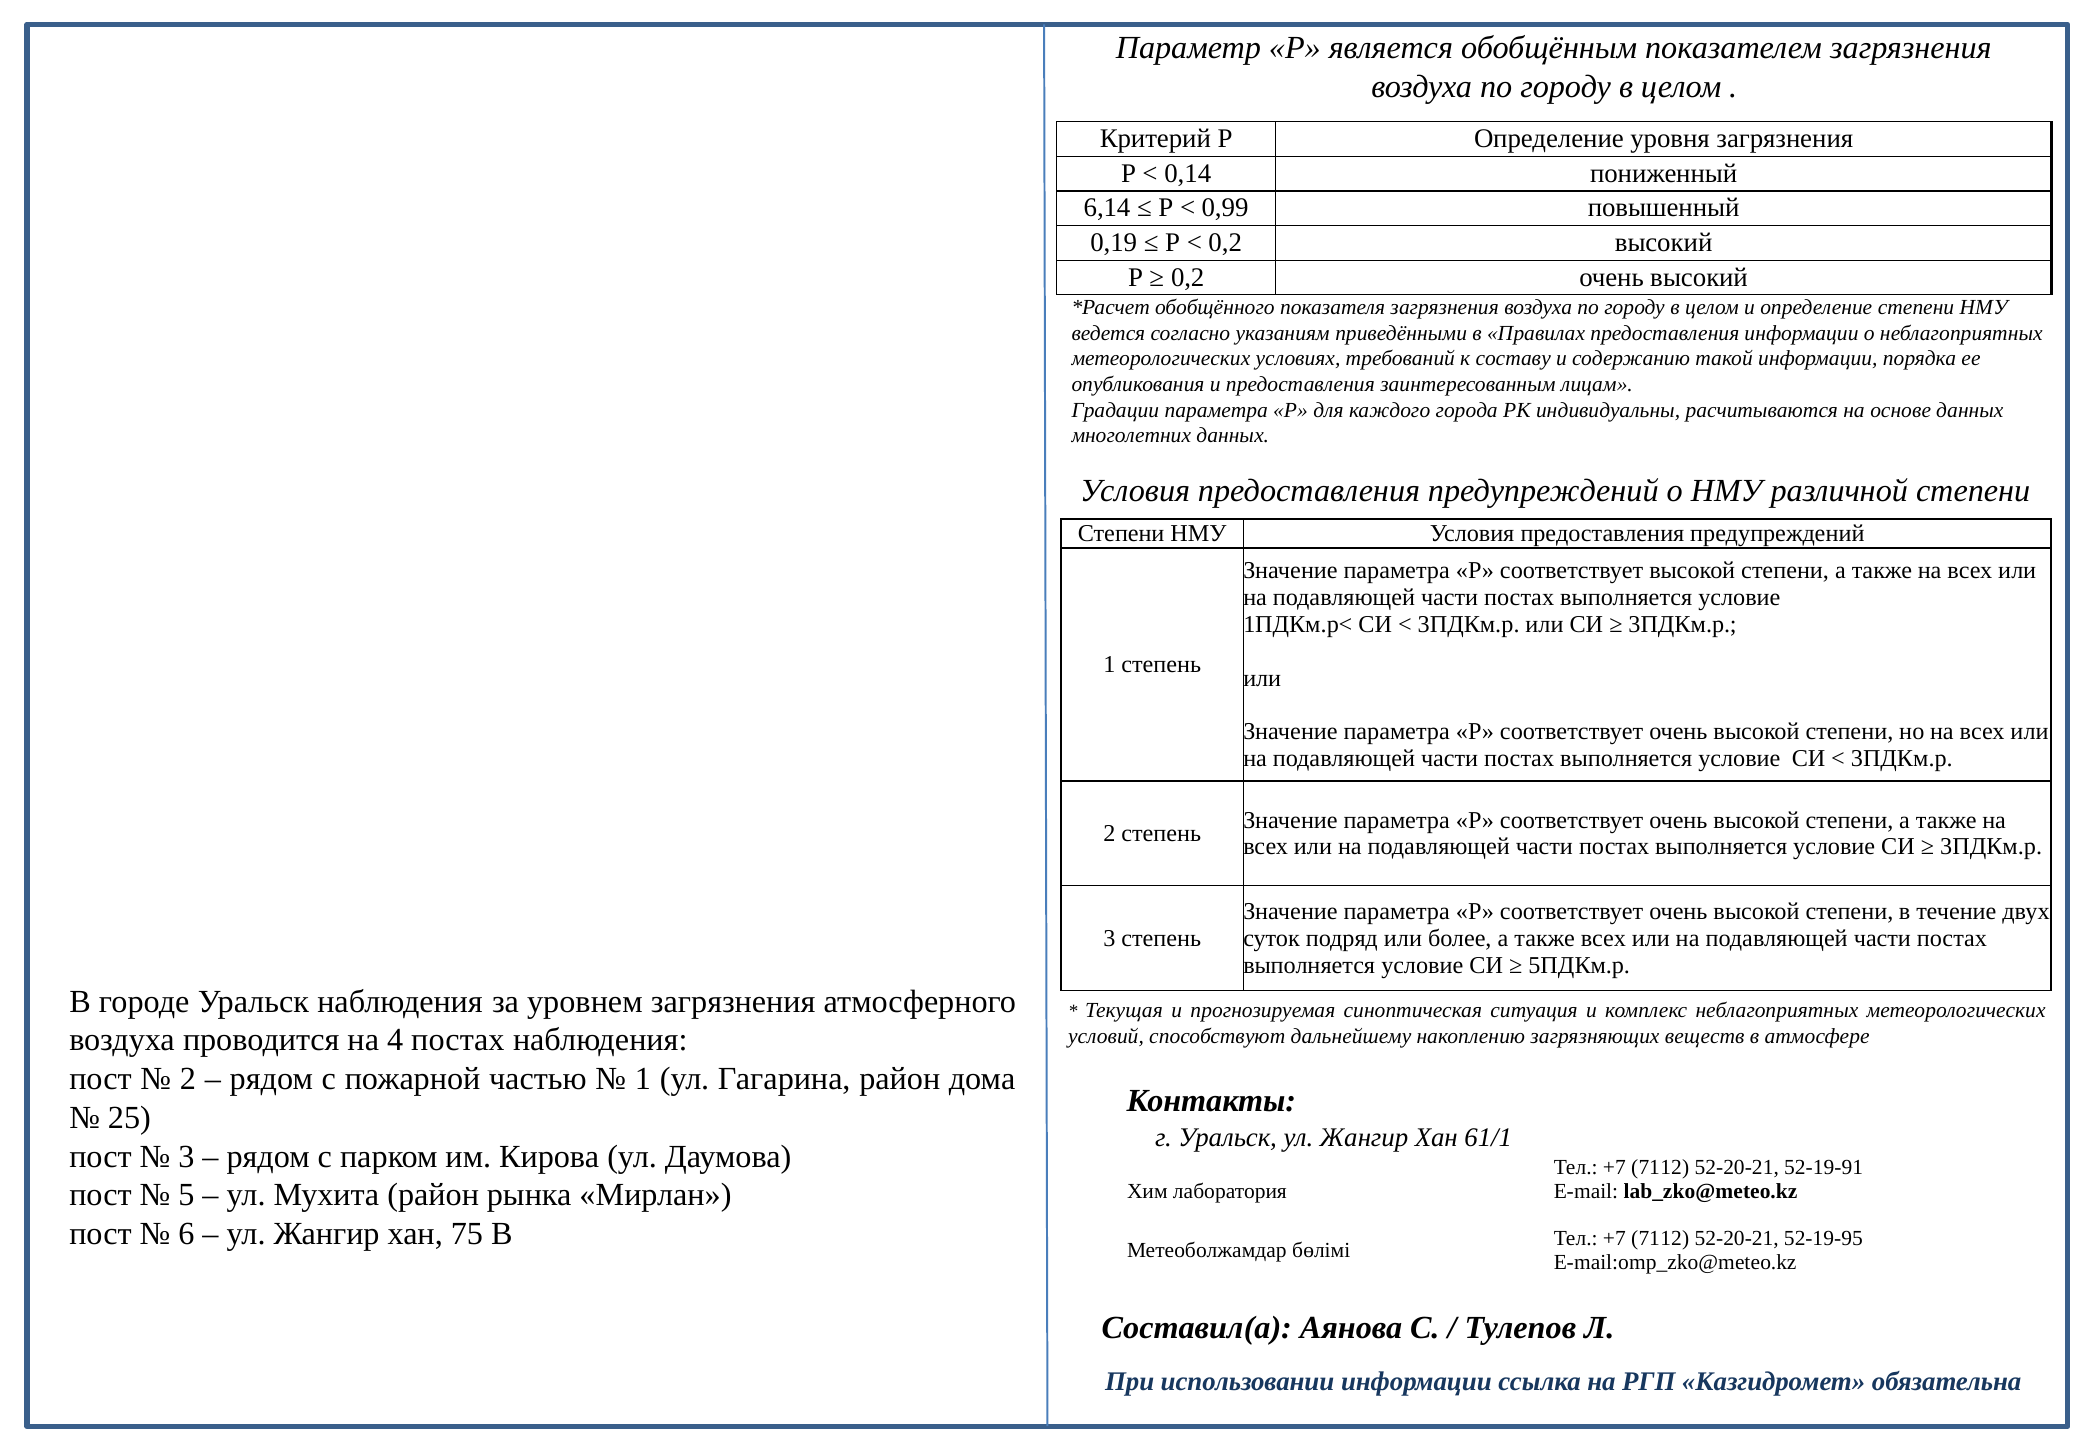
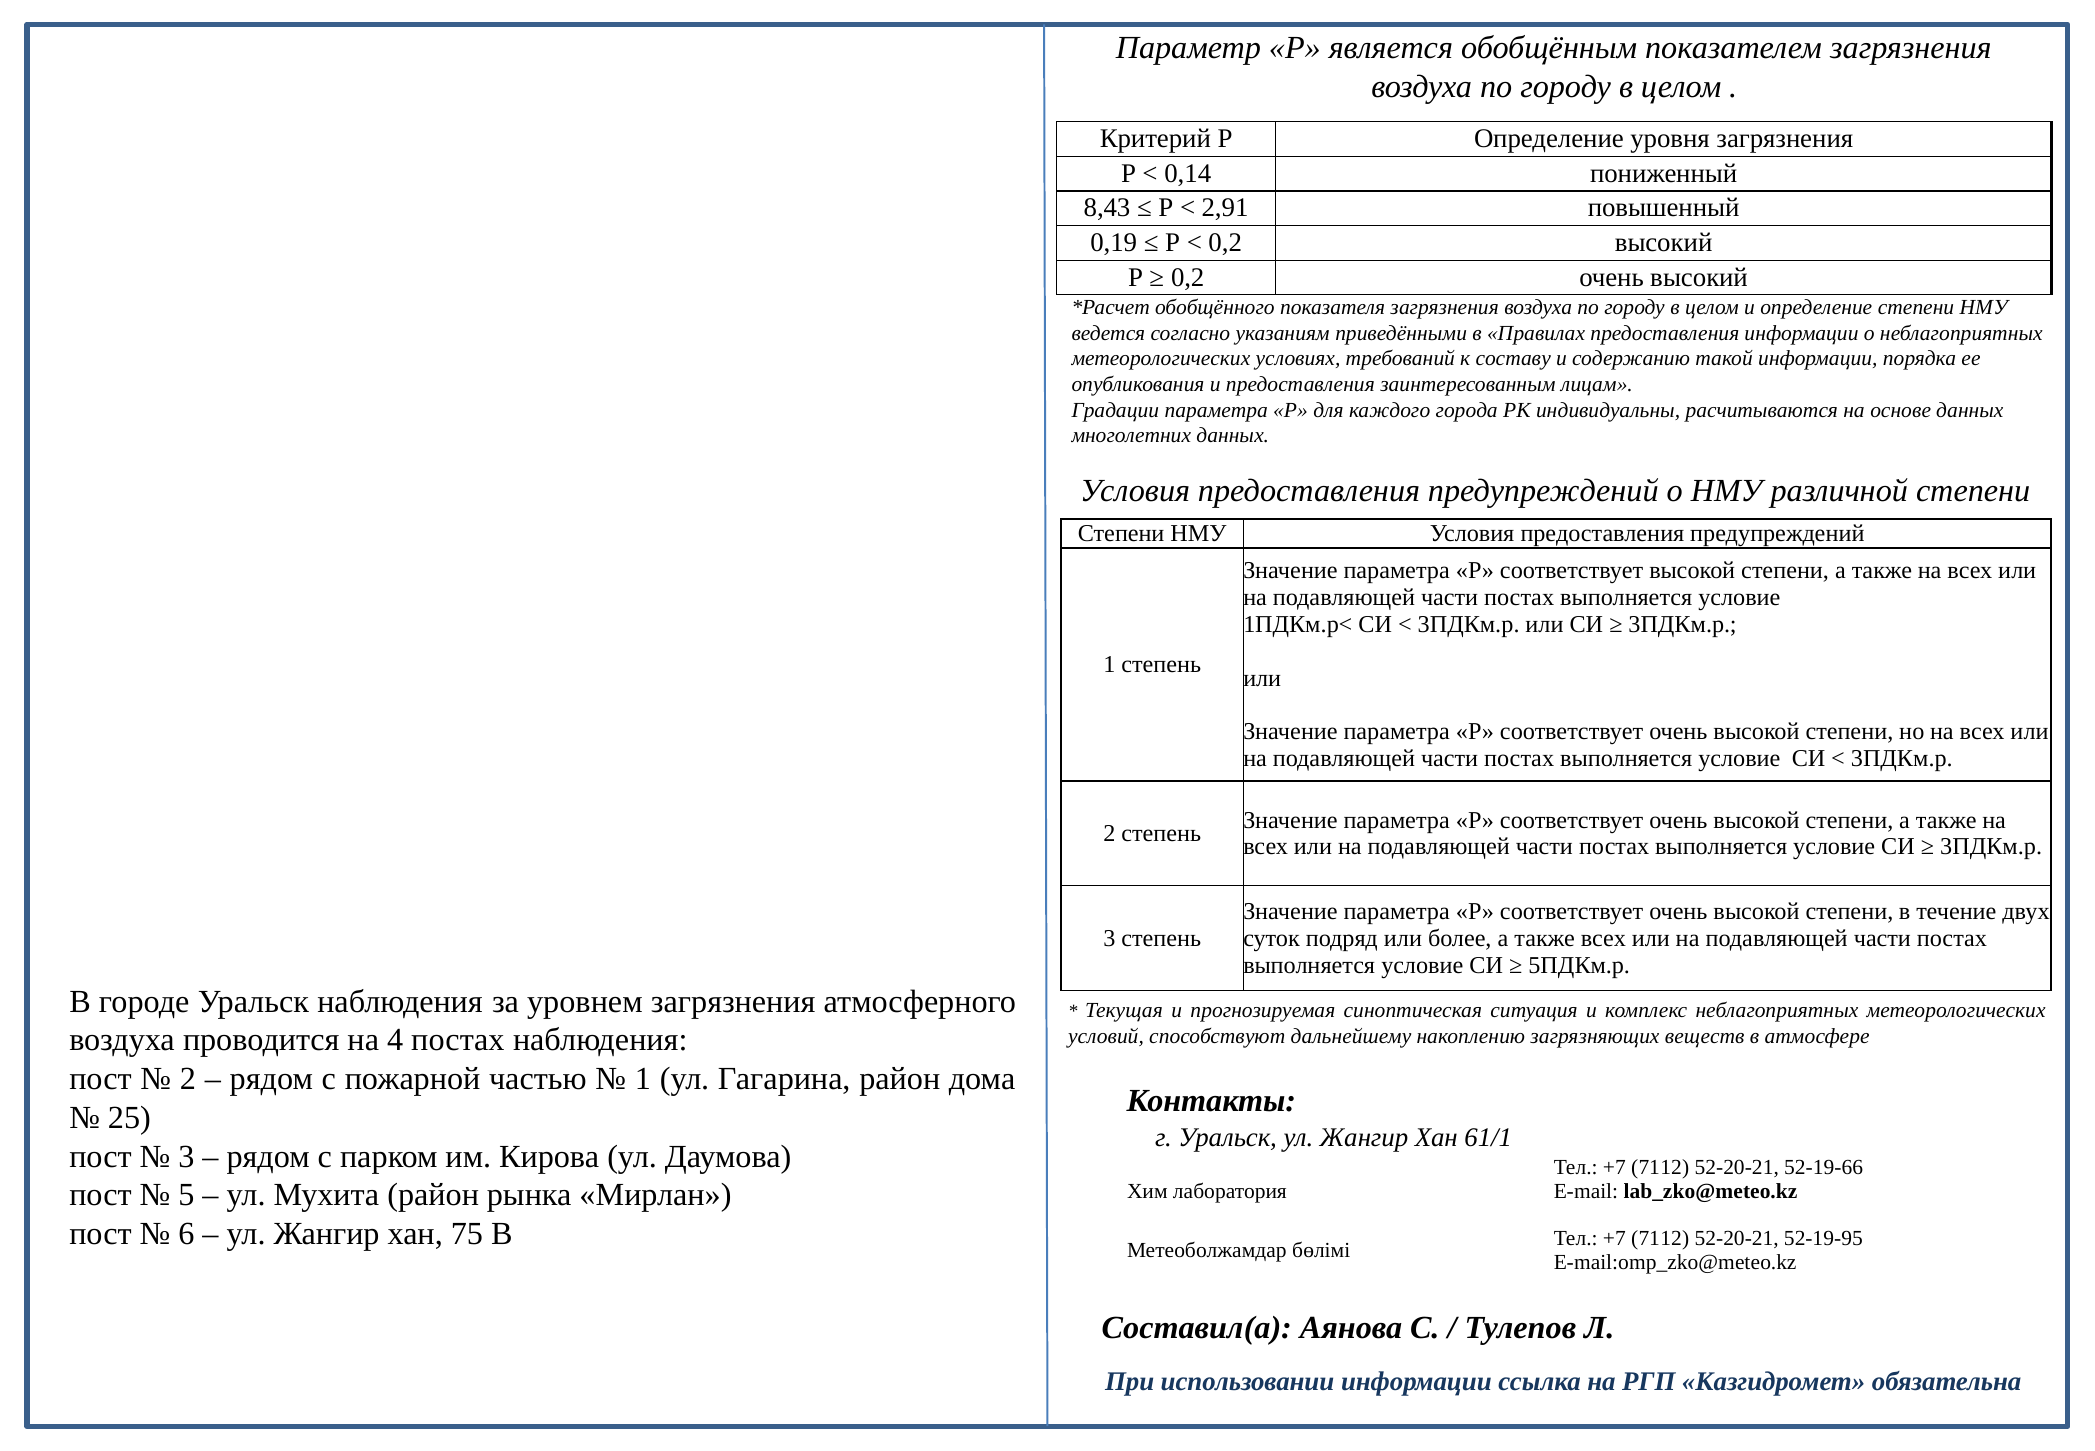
6,14: 6,14 -> 8,43 (1107, 208)
0,99: 0,99 -> 2,91 (1225, 208)
52-19-91: 52-19-91 -> 52-19-66 (1824, 1167)
